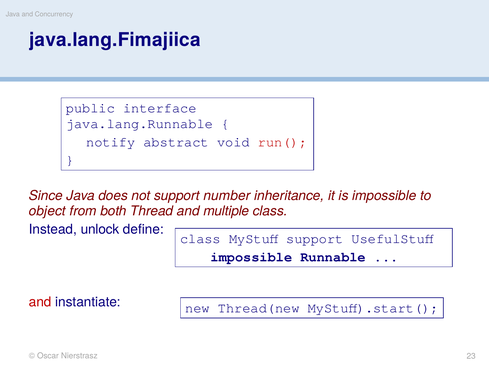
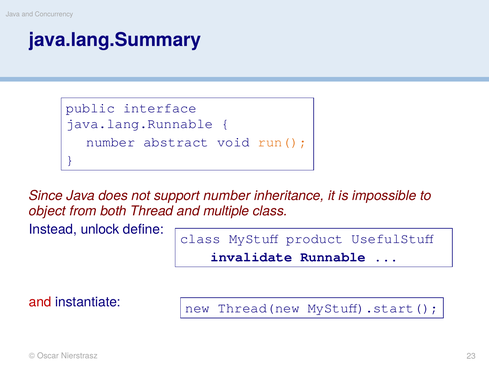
java.lang.Fimajiica: java.lang.Fimajiica -> java.lang.Summary (115, 40)
notify: notify -> number (111, 142)
run( colour: red -> orange (282, 142)
MyStuff support: support -> product (315, 239)
impossible: impossible -> invalidate (251, 257)
